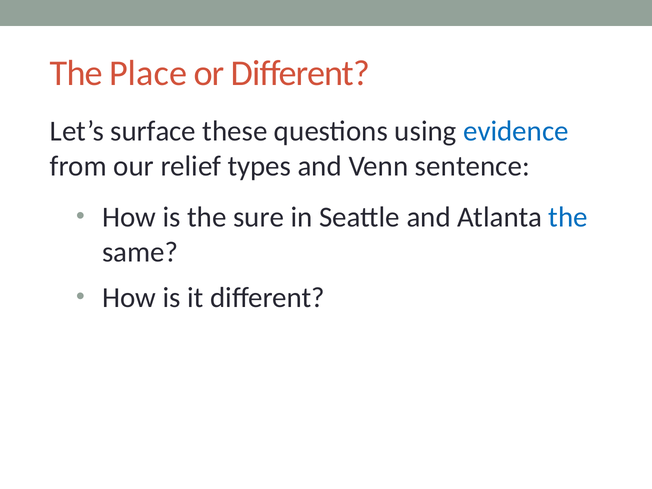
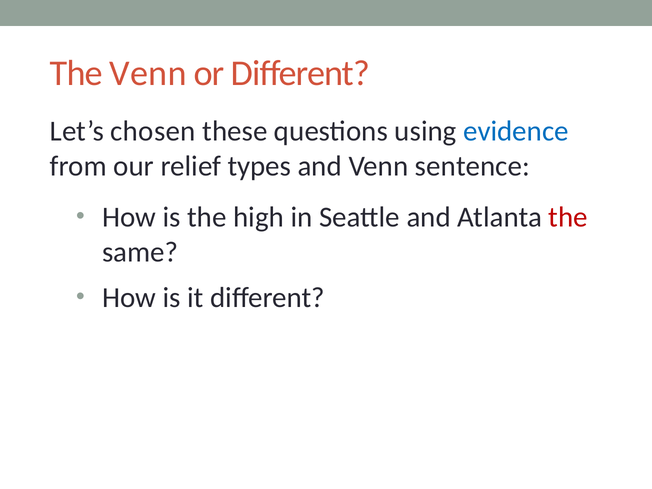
The Place: Place -> Venn (148, 73)
surface: surface -> chosen (153, 131)
sure: sure -> high (259, 217)
the colour: blue -> red (568, 217)
